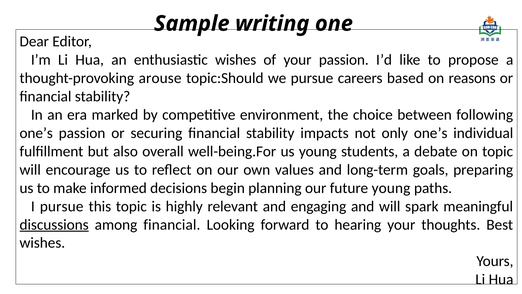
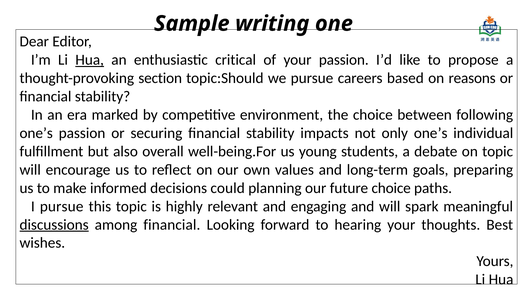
Hua underline: none -> present (90, 60)
enthusiastic wishes: wishes -> critical (236, 60)
arouse: arouse -> section (160, 78)
begin: begin -> could (228, 188)
future young: young -> choice (391, 188)
